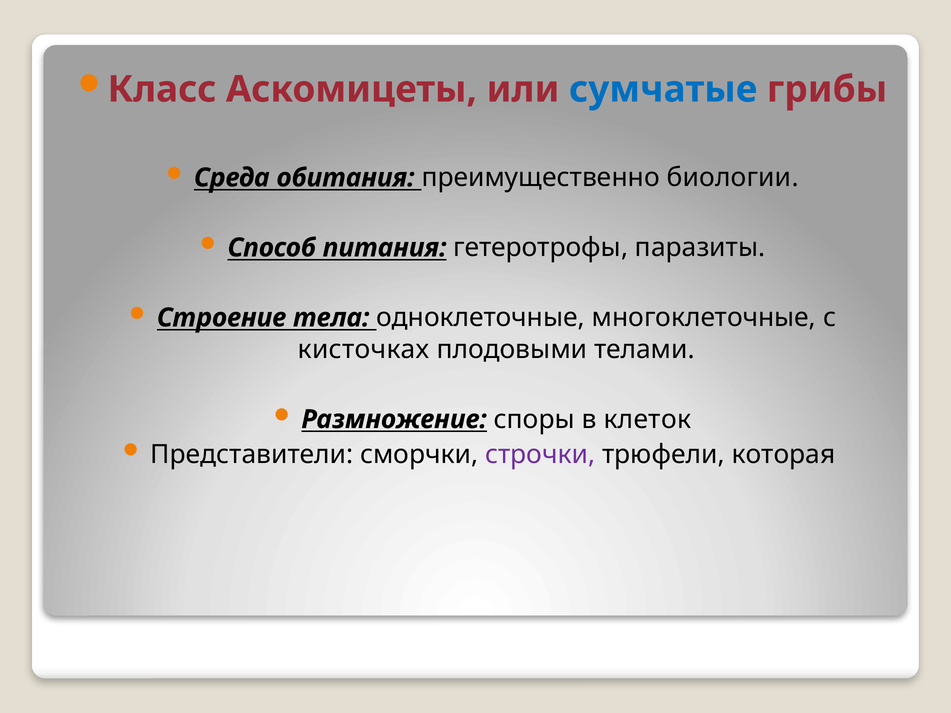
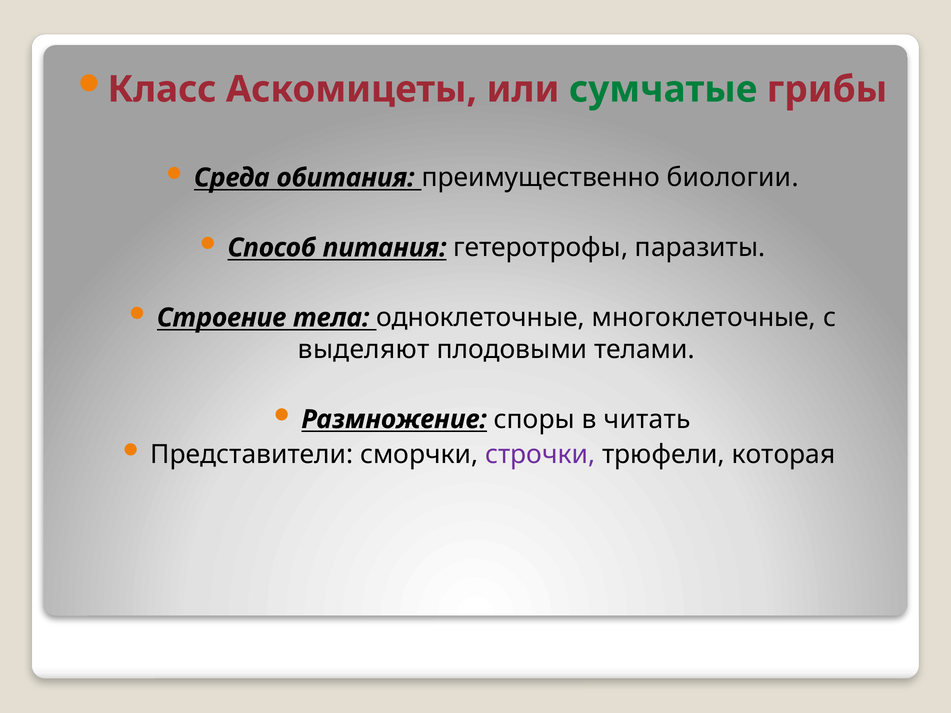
сумчатые colour: blue -> green (663, 89)
кисточках: кисточках -> выделяют (364, 350)
клеток: клеток -> читать (647, 420)
